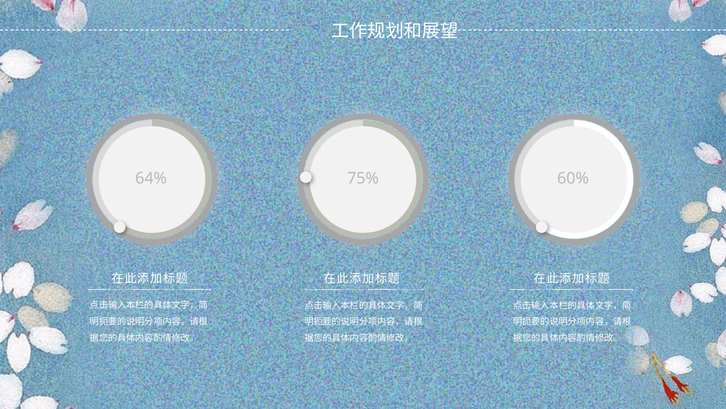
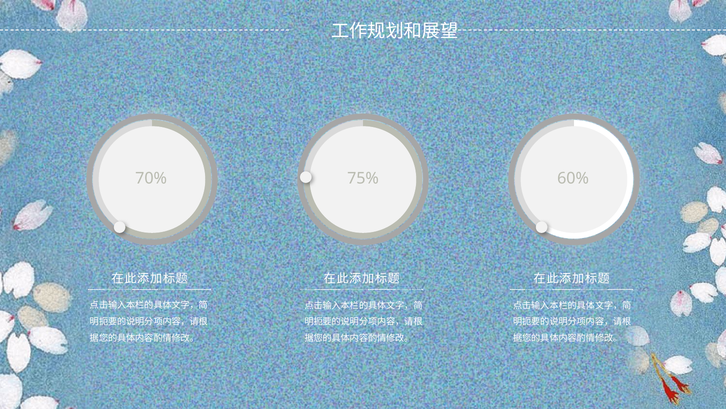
64%: 64% -> 70% (151, 178)
